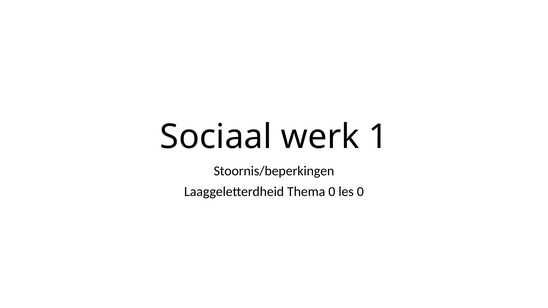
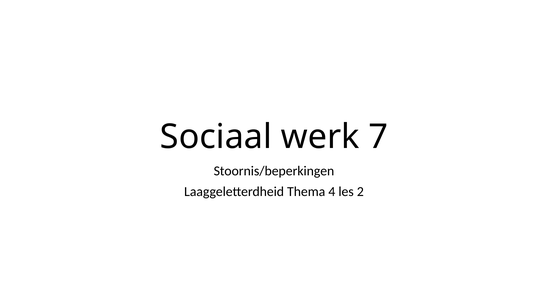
1: 1 -> 7 (378, 137)
Thema 0: 0 -> 4 (332, 192)
les 0: 0 -> 2 (360, 192)
